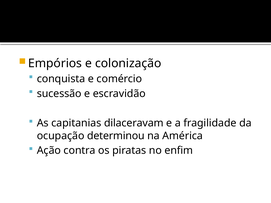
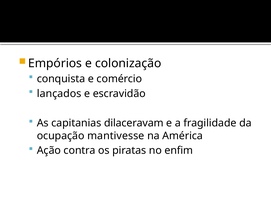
sucessão: sucessão -> lançados (59, 94)
determinou: determinou -> mantivesse (116, 136)
